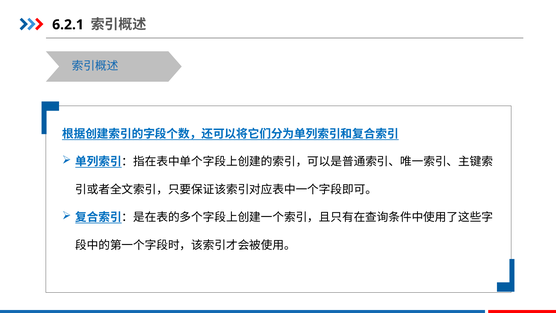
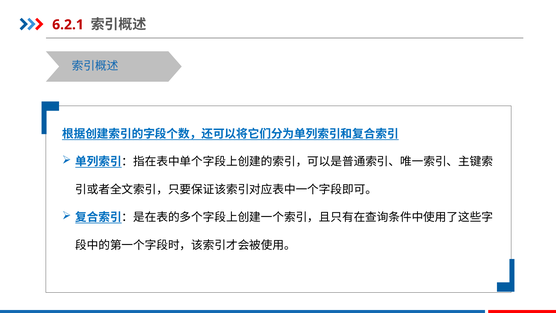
6.2.1 colour: black -> red (68, 25)
